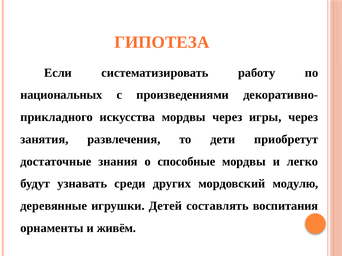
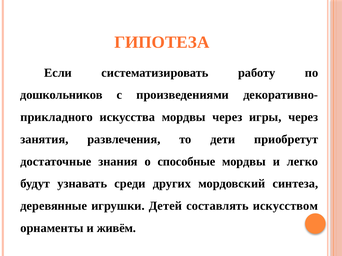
национальных: национальных -> дошкольников (61, 95)
модулю: модулю -> синтеза (295, 184)
воспитания: воспитания -> искусством (285, 206)
